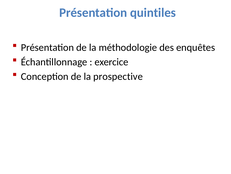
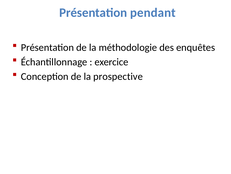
quintiles: quintiles -> pendant (153, 13)
